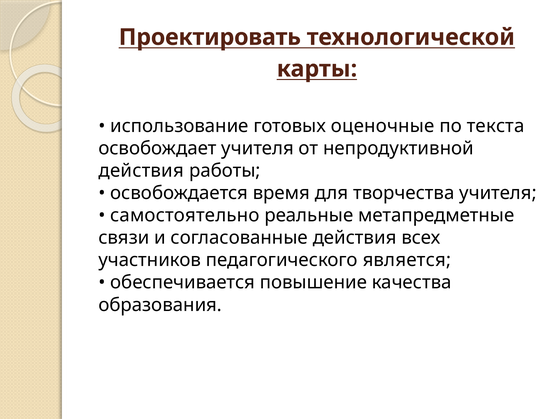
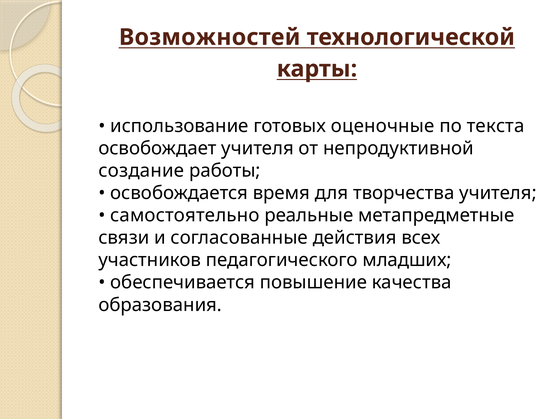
Проектировать: Проектировать -> Возможностей (210, 37)
действия: действия -> создание (141, 171)
является: является -> младших (407, 260)
